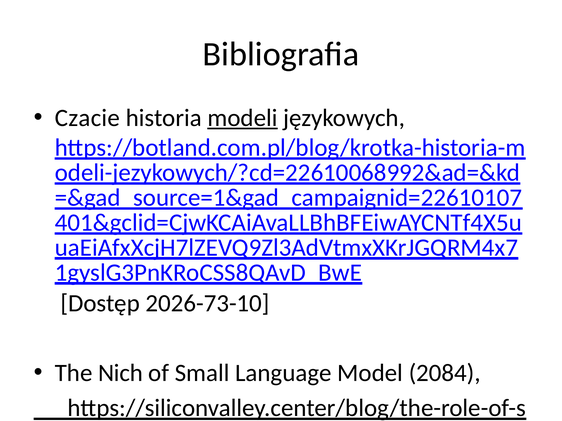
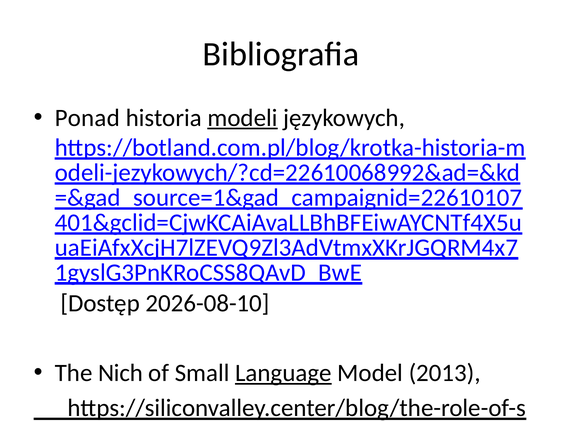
Czacie: Czacie -> Ponad (87, 118)
2026-73-10: 2026-73-10 -> 2026-08-10 (208, 303)
Language underline: none -> present (283, 373)
2084: 2084 -> 2013 (445, 373)
